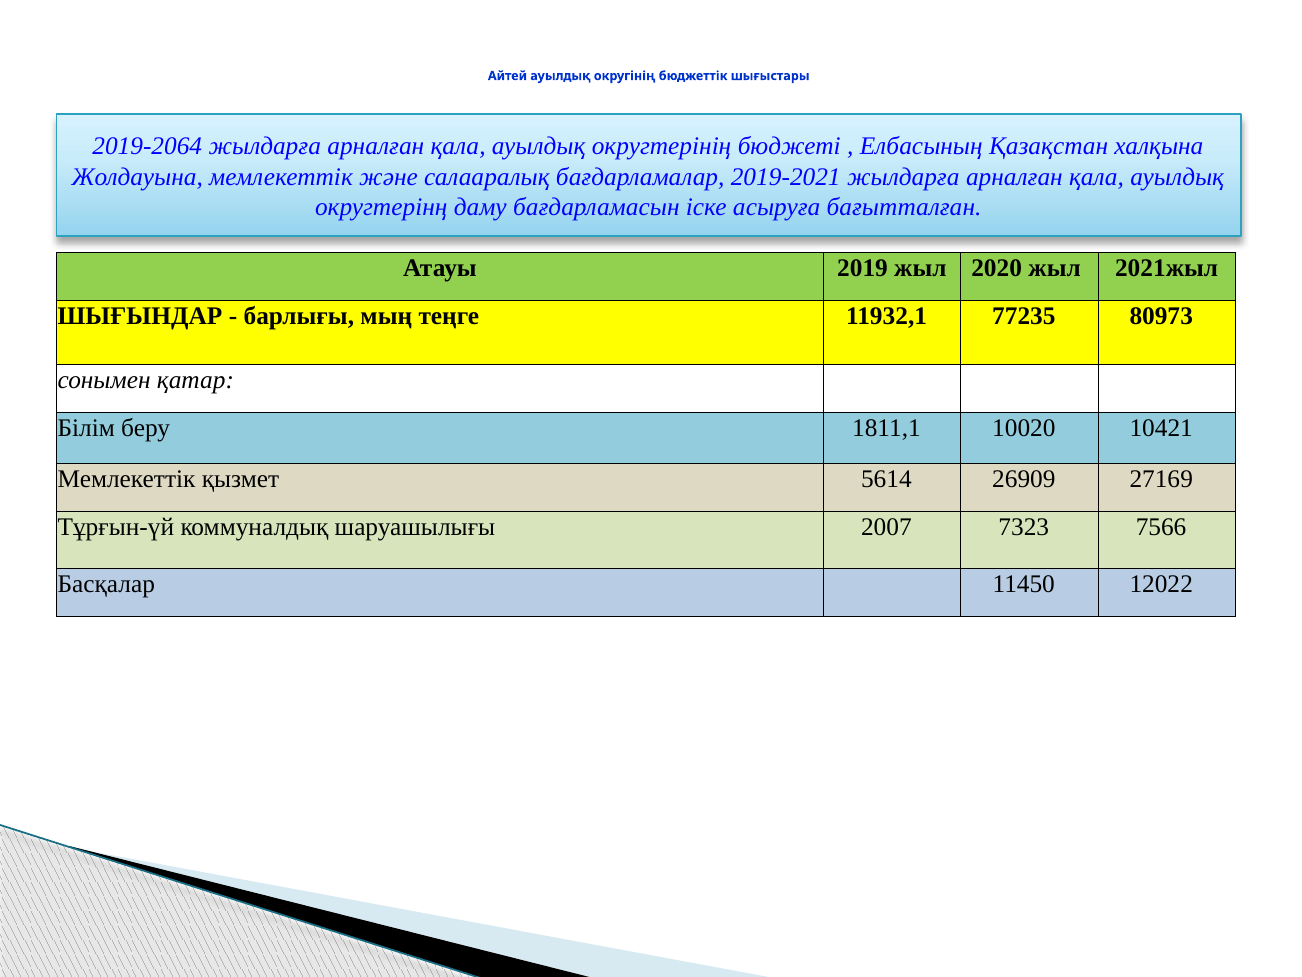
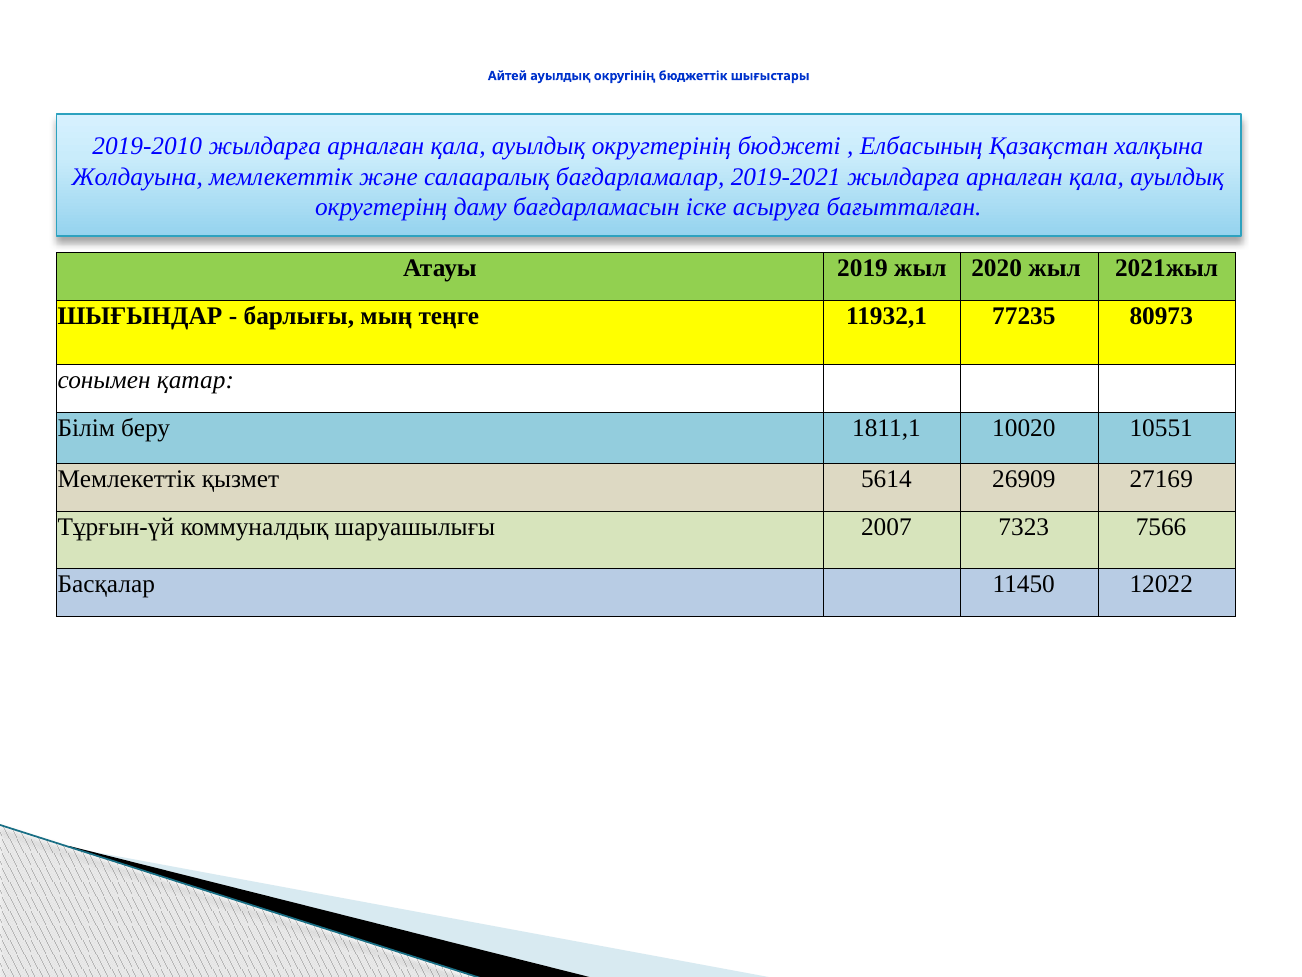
2019-2064: 2019-2064 -> 2019-2010 (147, 146)
10421: 10421 -> 10551 (1161, 428)
